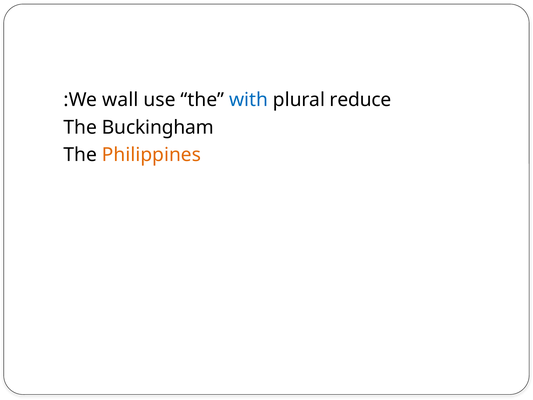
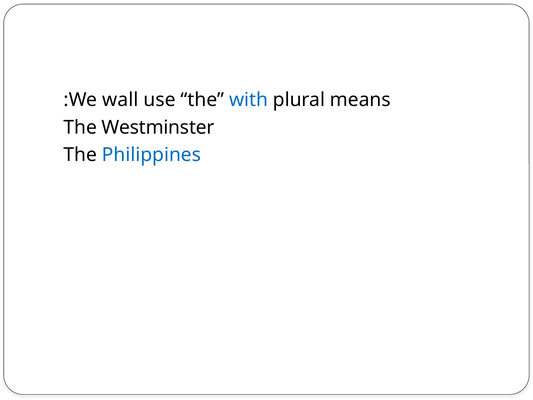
reduce: reduce -> means (360, 100)
Buckingham: Buckingham -> Westminster (158, 127)
Philippines colour: orange -> blue (151, 155)
